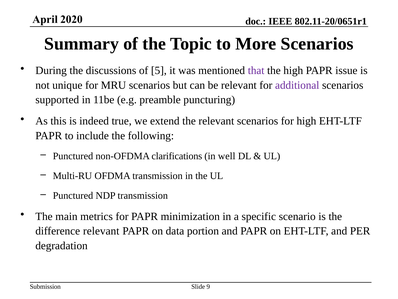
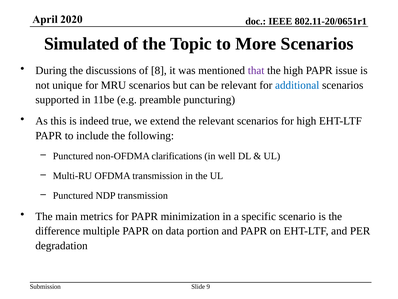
Summary: Summary -> Simulated (82, 44)
5: 5 -> 8 (159, 70)
additional colour: purple -> blue (297, 85)
difference relevant: relevant -> multiple (101, 231)
